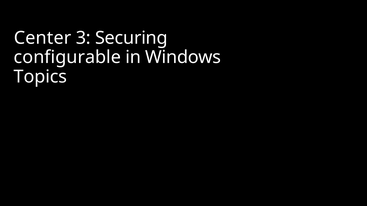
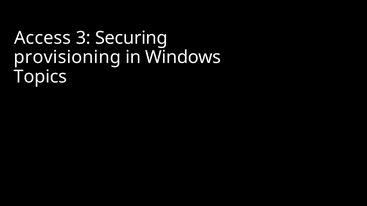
Center: Center -> Access (43, 38)
configurable: configurable -> provisioning (67, 57)
